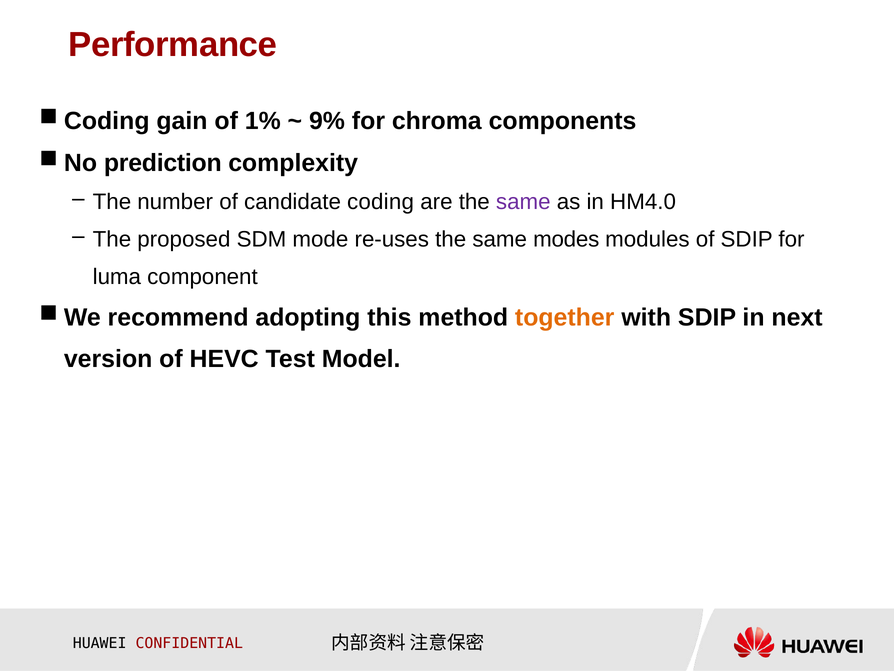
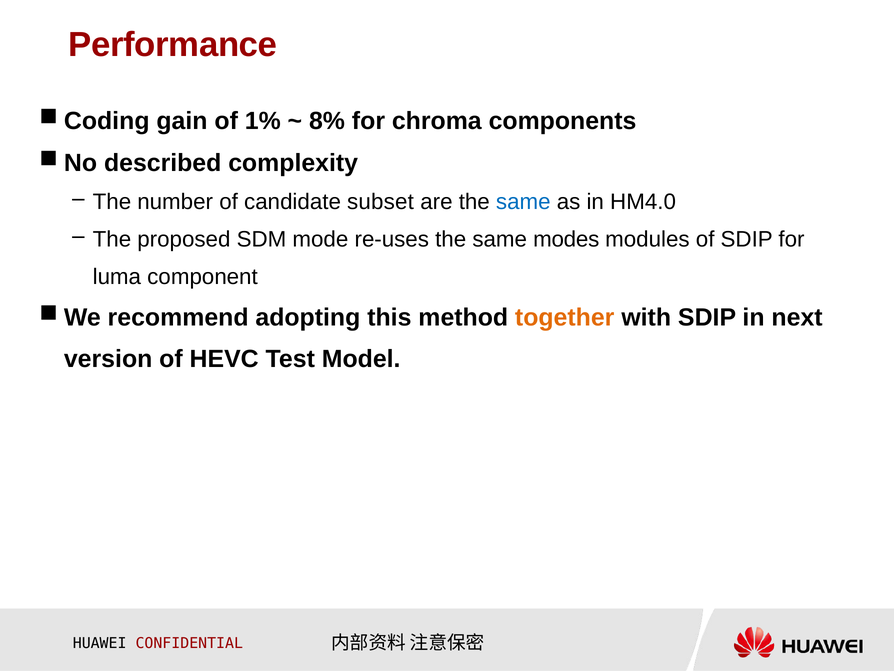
9%: 9% -> 8% (327, 121)
prediction: prediction -> described (163, 163)
coding: coding -> subset (381, 202)
same colour: purple -> blue (523, 202)
